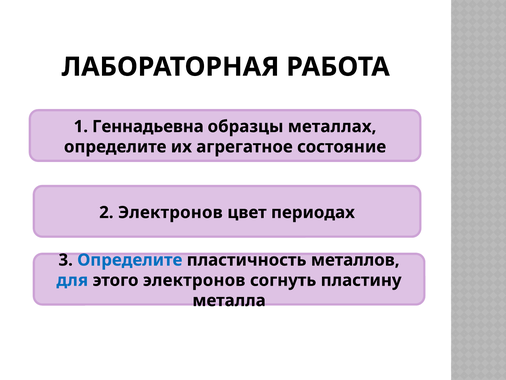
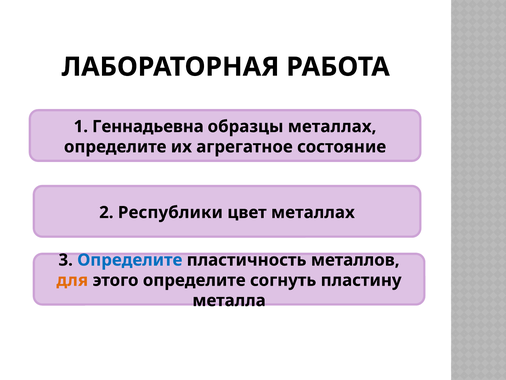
2 Электронов: Электронов -> Республики (170, 212)
цвет периодах: периодах -> металлах (313, 212)
для colour: blue -> orange (72, 280)
этого электронов: электронов -> определите (194, 280)
